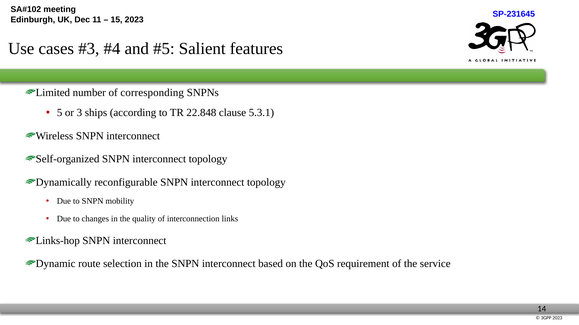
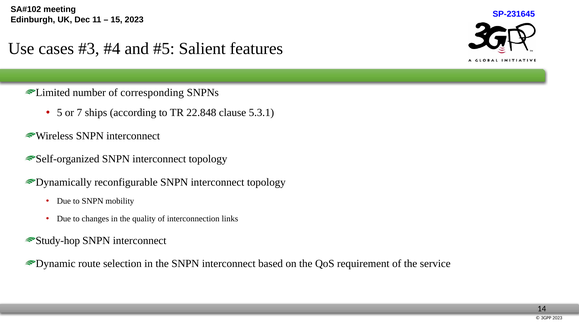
3: 3 -> 7 (79, 113)
Links-hop: Links-hop -> Study-hop (58, 241)
